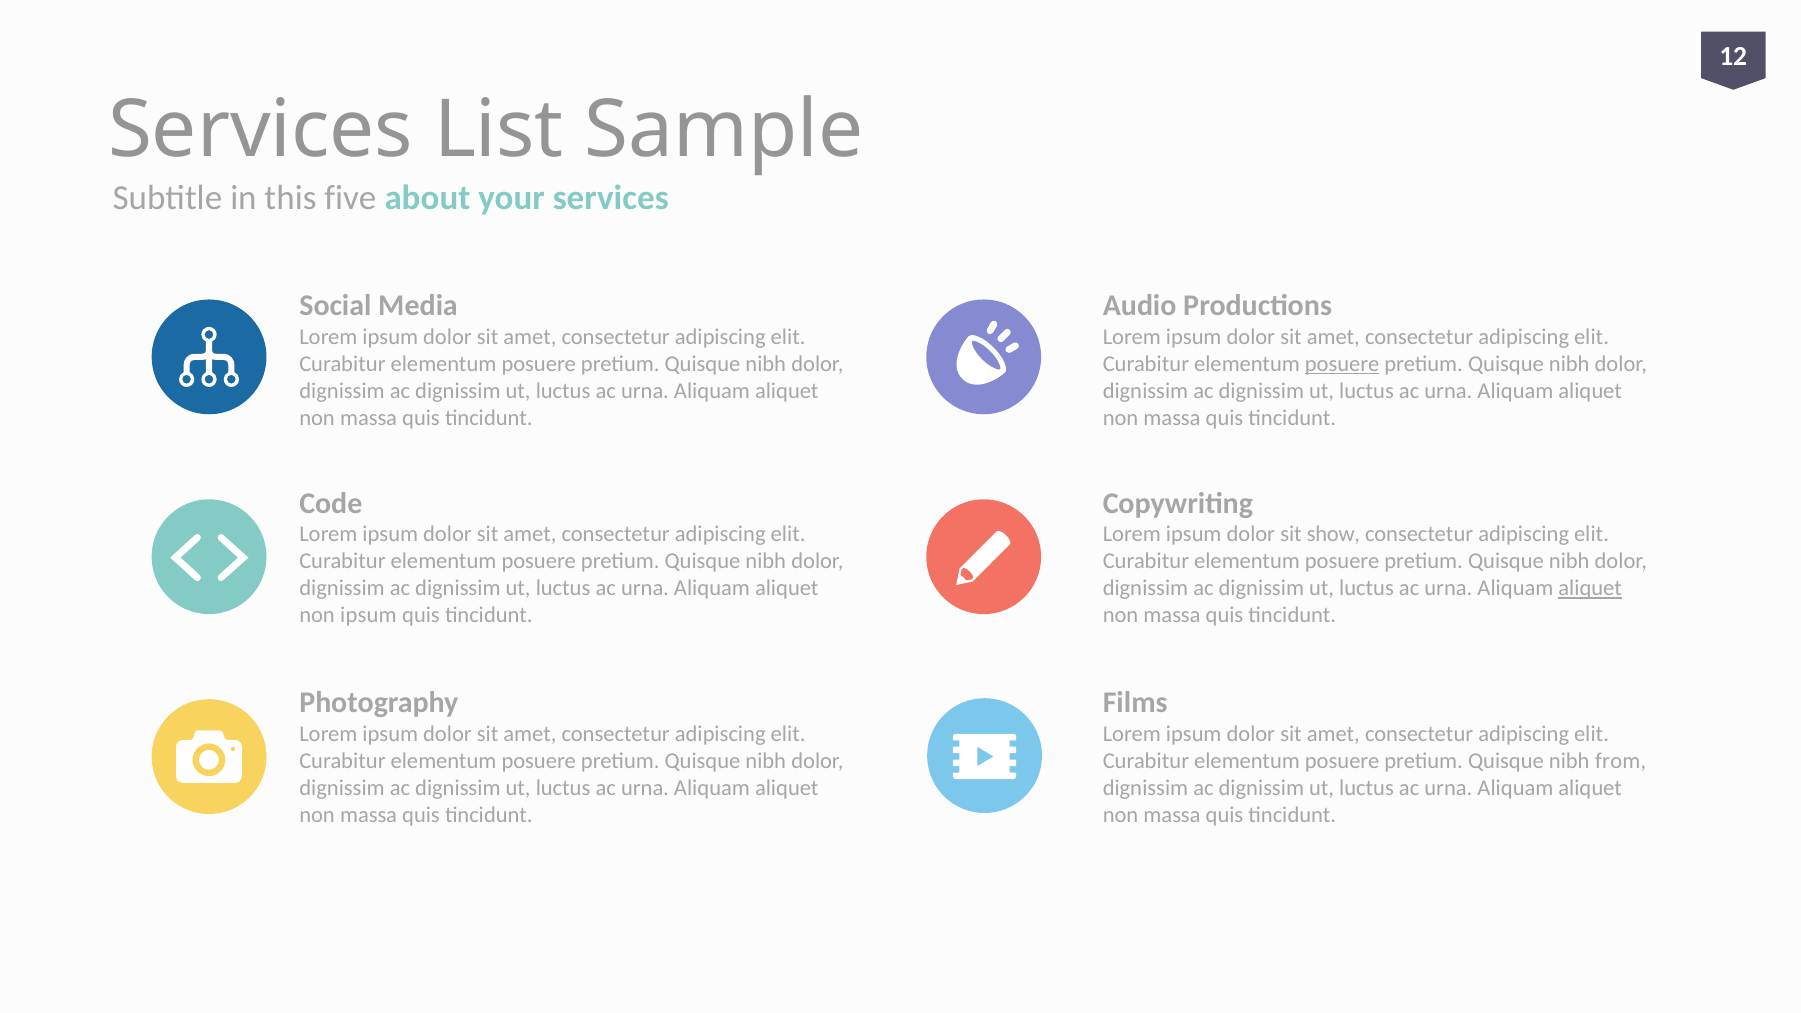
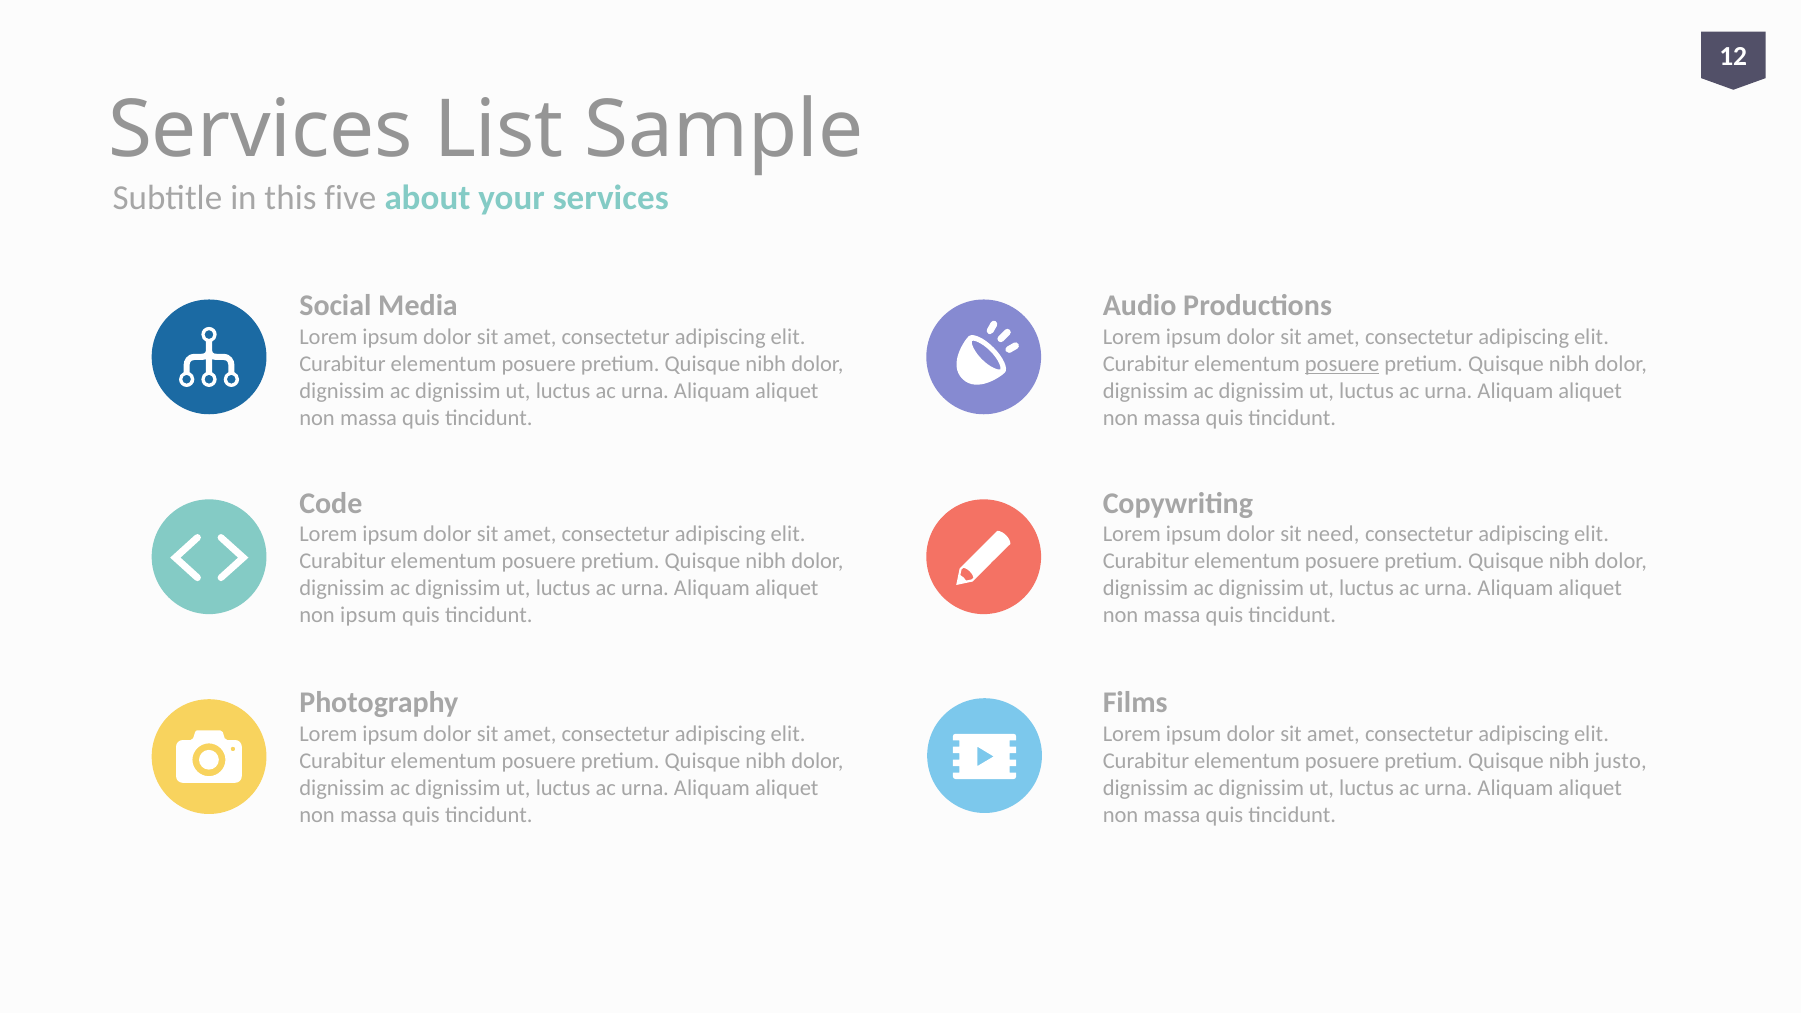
show: show -> need (1333, 534)
aliquet underline: present -> none (1590, 588)
from: from -> justo (1621, 761)
